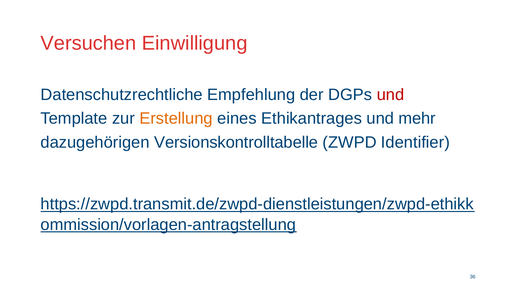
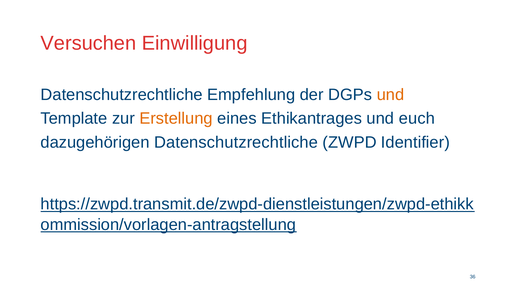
und colour: red -> orange (390, 95)
mehr: mehr -> euch (417, 119)
dazugehörigen Versionskontrolltabelle: Versionskontrolltabelle -> Datenschutzrechtliche (236, 142)
